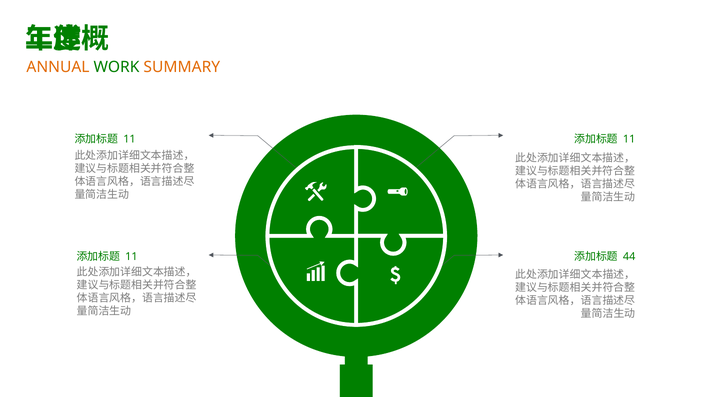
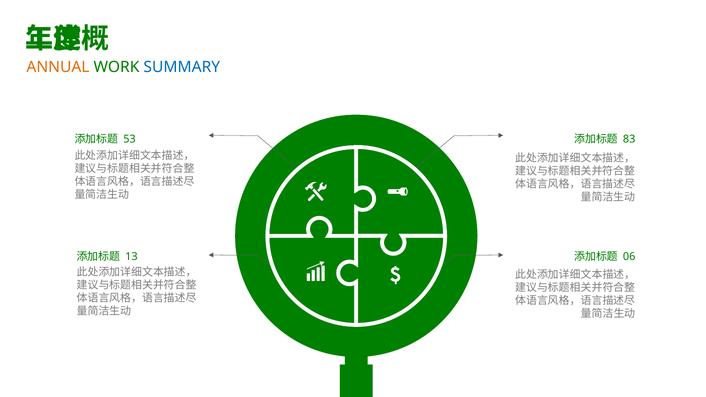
SUMMARY colour: orange -> blue (182, 67)
11: 11 -> 53 (129, 139)
11: 11 -> 83 (629, 139)
11: 11 -> 13 (131, 257)
44: 44 -> 06 (629, 257)
